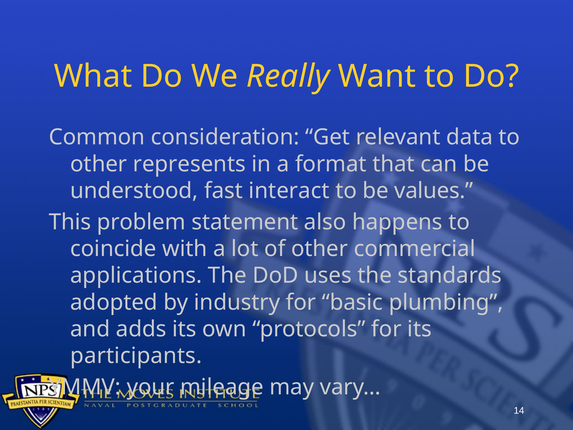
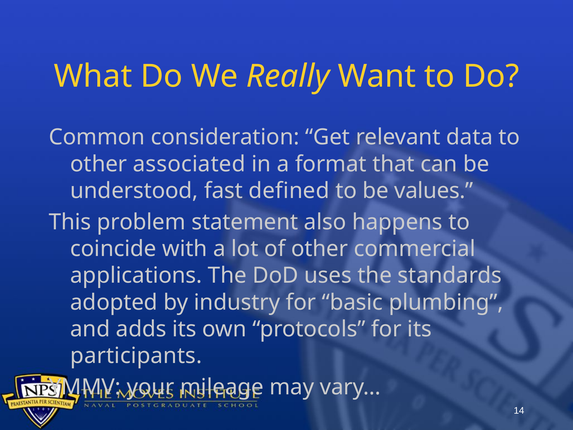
represents: represents -> associated (189, 164)
interact: interact -> defined (289, 191)
